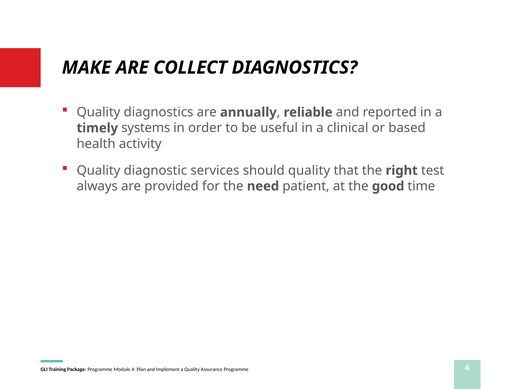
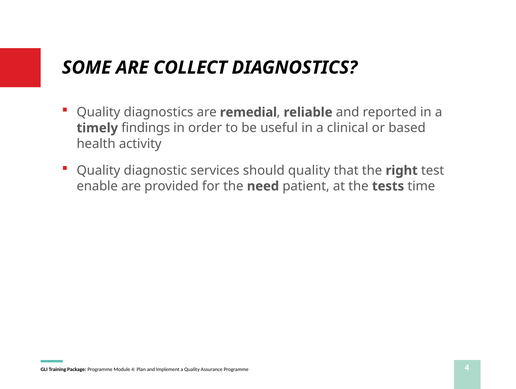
MAKE: MAKE -> SOME (87, 67)
annually: annually -> remedial (248, 112)
systems: systems -> findings (146, 128)
always: always -> enable (97, 186)
good: good -> tests (388, 186)
